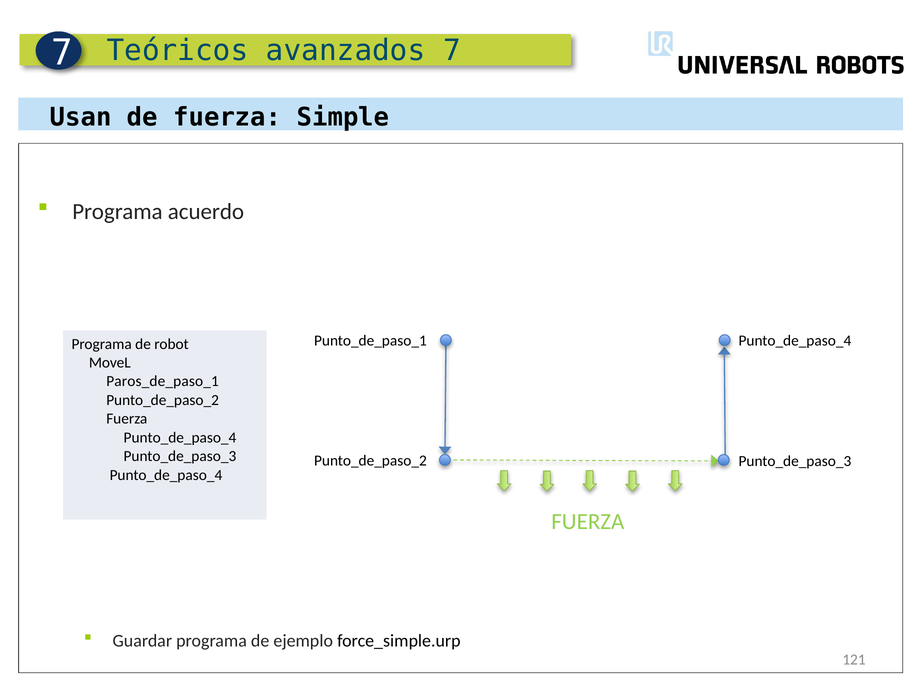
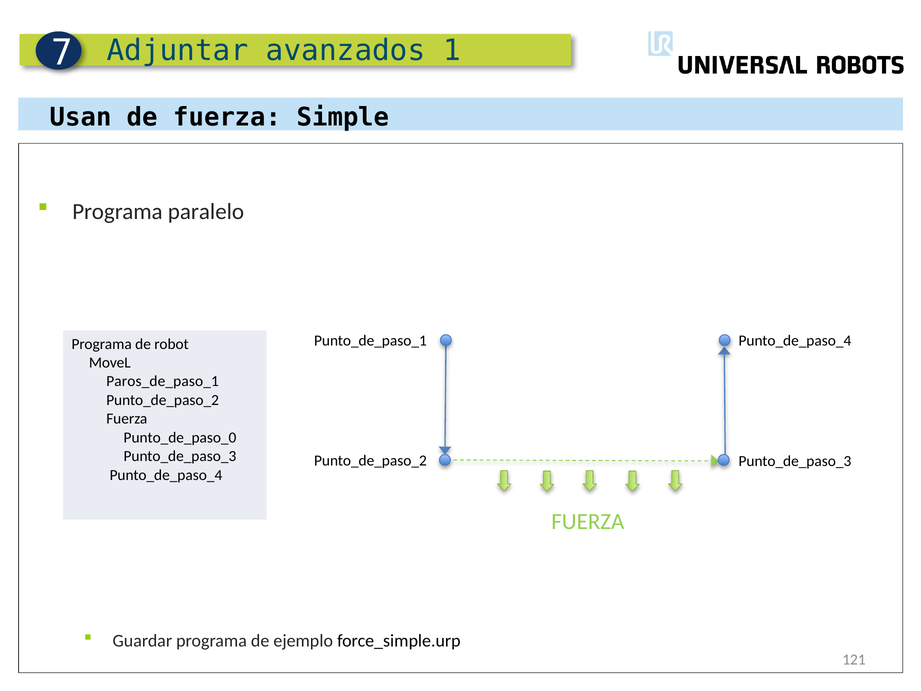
Teóricos: Teóricos -> Adjuntar (177, 51)
avanzados 7: 7 -> 1 (452, 51)
acuerdo: acuerdo -> paralelo (206, 211)
Punto_de_paso_4: Punto_de_paso_4 -> Punto_de_paso_0 (180, 437)
